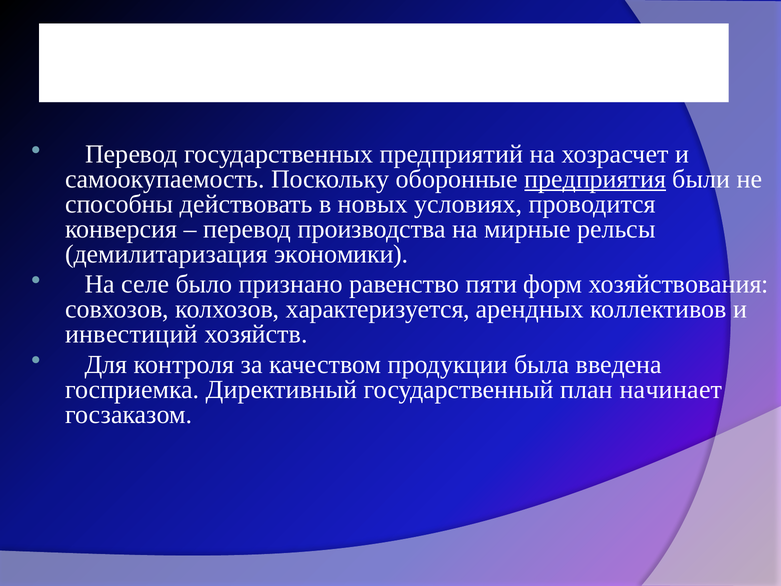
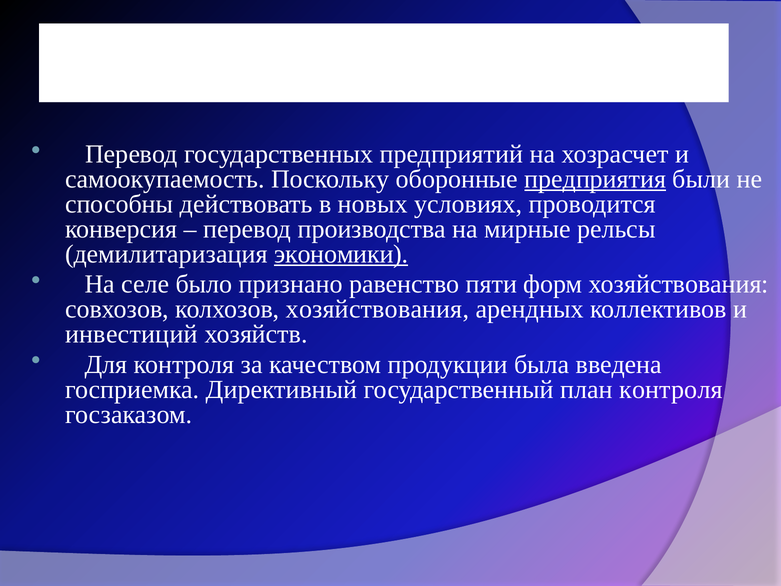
экономики underline: none -> present (341, 254)
колхозов характеризуется: характеризуется -> хозяйствования (378, 309)
план начинает: начинает -> контроля (671, 389)
